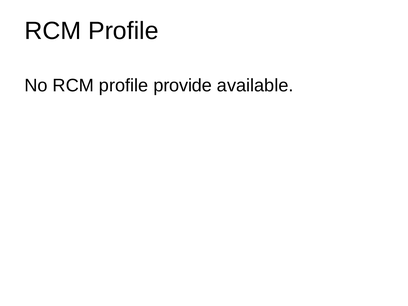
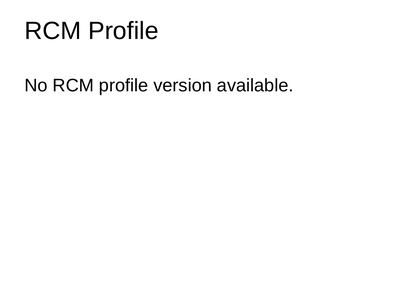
provide: provide -> version (183, 86)
